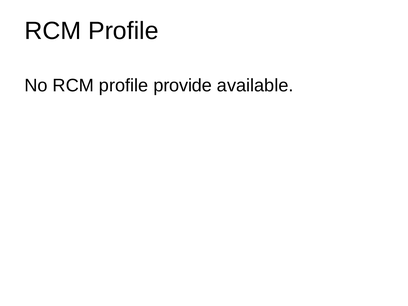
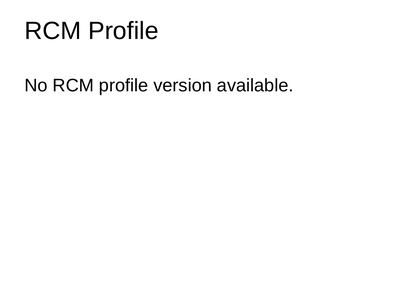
provide: provide -> version (183, 86)
